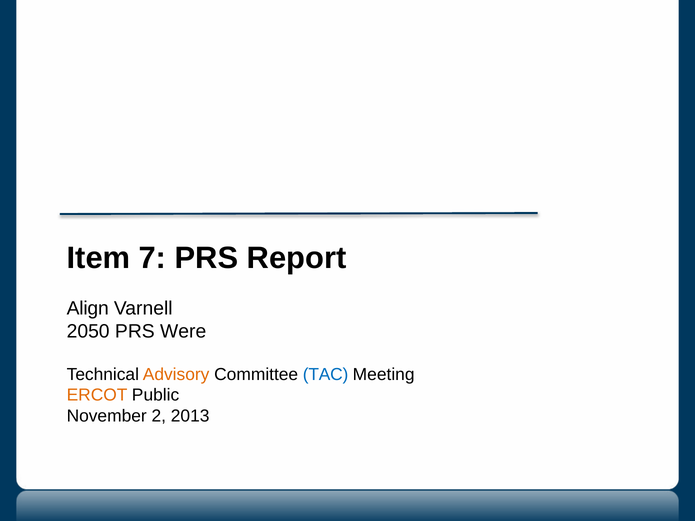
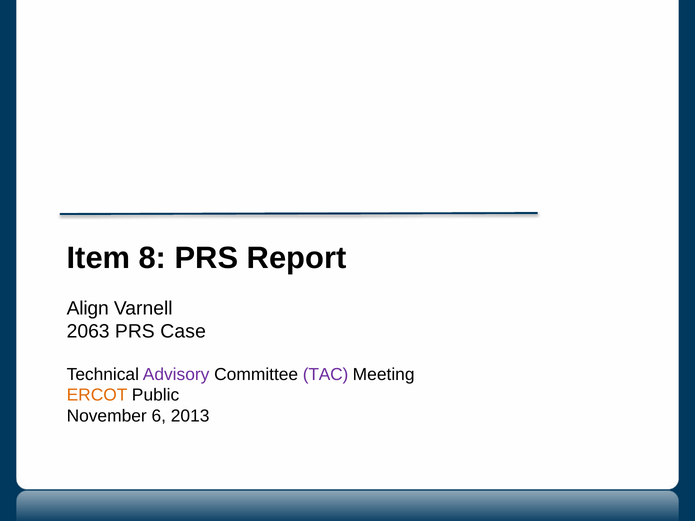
7: 7 -> 8 (152, 258)
2050: 2050 -> 2063 (88, 332)
Were: Were -> Case (183, 332)
Advisory colour: orange -> purple (176, 374)
TAC colour: blue -> purple (326, 374)
2: 2 -> 6 (159, 416)
